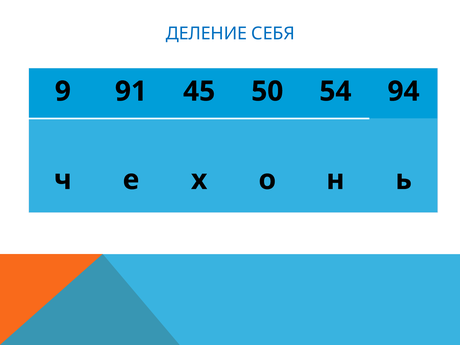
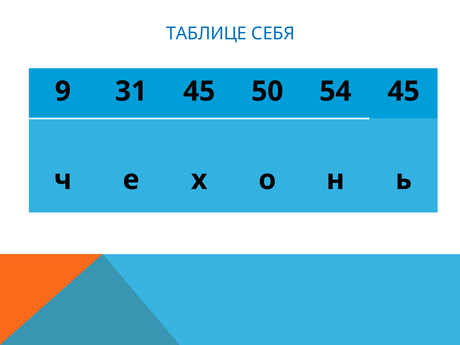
ДЕЛЕНИЕ: ДЕЛЕНИЕ -> ТАБЛИЦЕ (206, 33)
91: 91 -> 31 (131, 91)
54 94: 94 -> 45 (404, 91)
